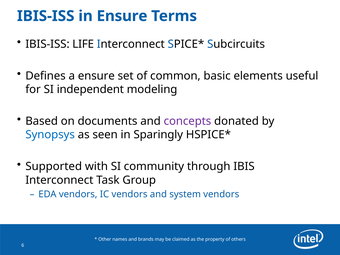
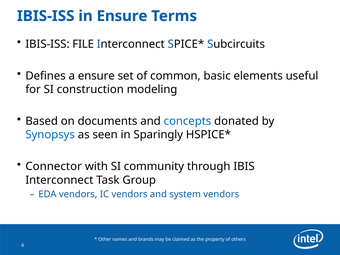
LIFE: LIFE -> FILE (83, 44)
independent: independent -> construction (90, 89)
concepts colour: purple -> blue (187, 121)
Supported: Supported -> Connector (54, 166)
